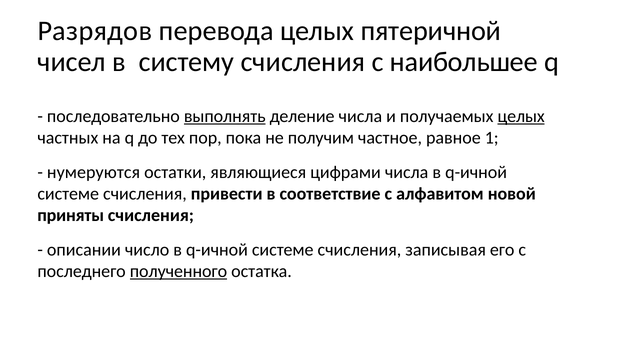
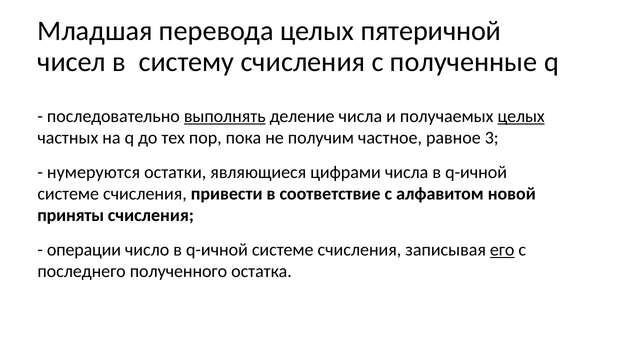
Разрядов: Разрядов -> Младшая (95, 31)
наибольшее: наибольшее -> полученные (464, 62)
1: 1 -> 3 (492, 138)
описании: описании -> операции (84, 250)
его underline: none -> present (502, 250)
полученного underline: present -> none (178, 271)
